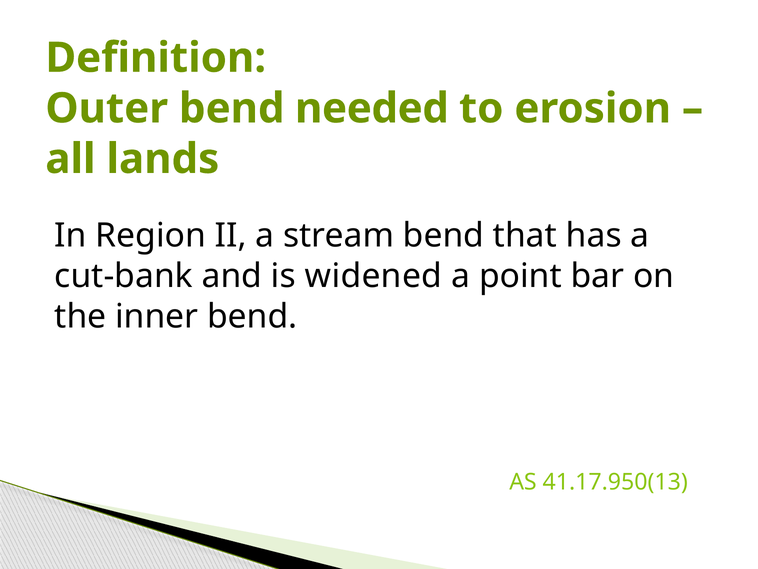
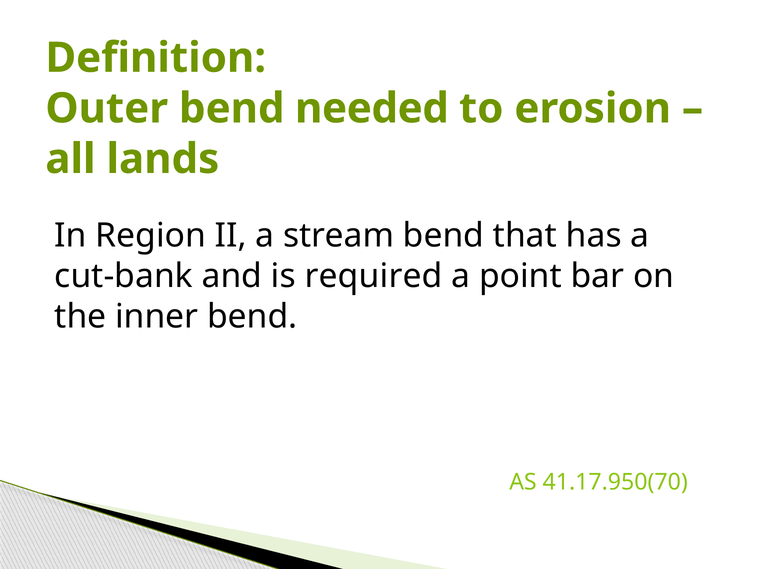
widened: widened -> required (374, 276)
41.17.950(13: 41.17.950(13 -> 41.17.950(70 (615, 482)
